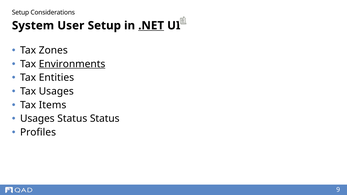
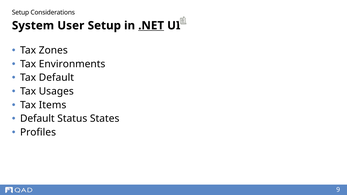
Environments underline: present -> none (72, 64)
Tax Entities: Entities -> Default (56, 78)
Usages: Usages -> Default (37, 119)
Status Status: Status -> States (105, 119)
